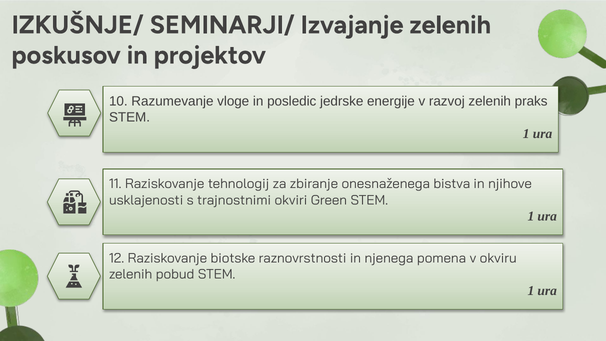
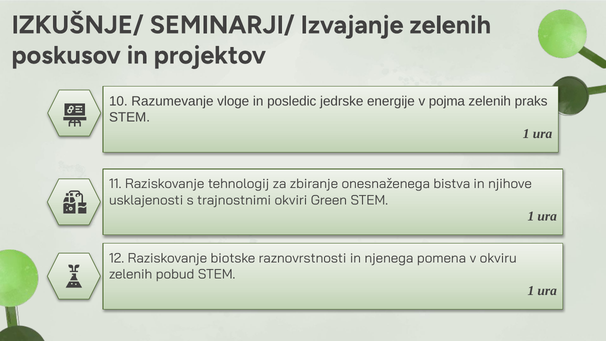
razvoj: razvoj -> pojma (447, 101)
